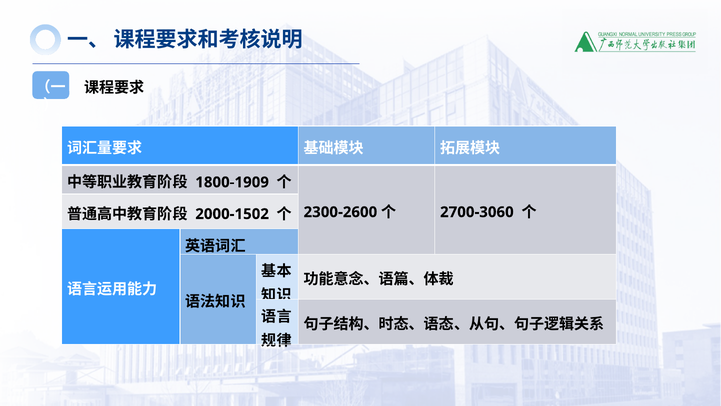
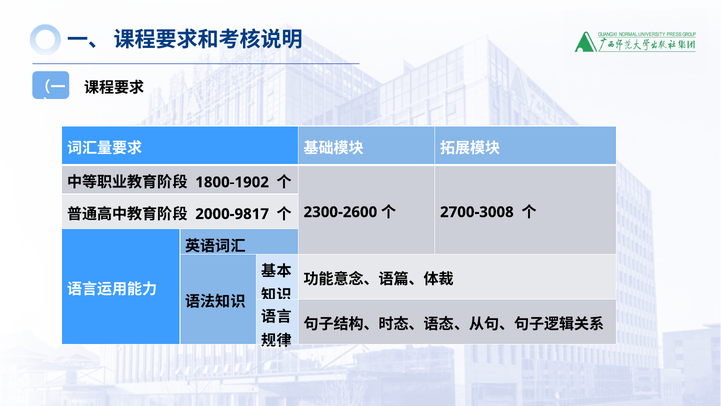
1800-1909: 1800-1909 -> 1800-1902 (232, 182)
2000-1502: 2000-1502 -> 2000-9817 (232, 214)
2700-3060: 2700-3060 -> 2700-3008 (477, 212)
